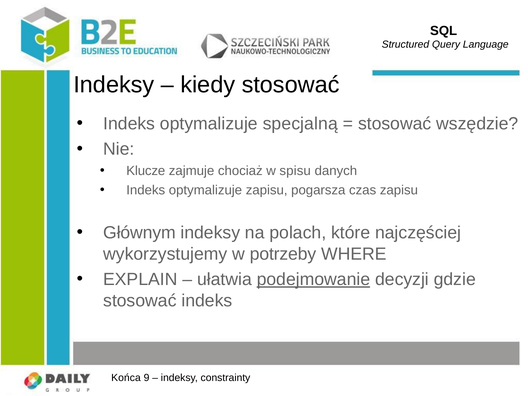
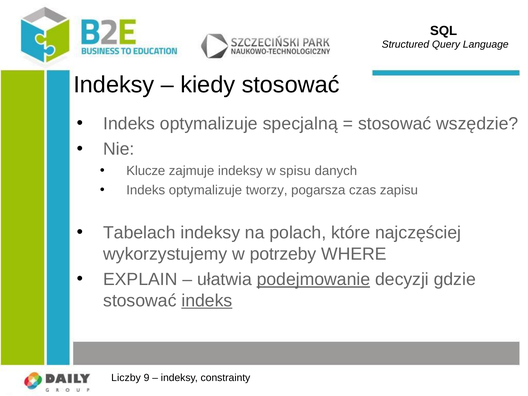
zajmuje chociaż: chociaż -> indeksy (240, 171)
optymalizuje zapisu: zapisu -> tworzy (267, 190)
Głównym: Głównym -> Tabelach (139, 233)
indeks underline: none -> present (207, 301)
Końca: Końca -> Liczby (126, 378)
